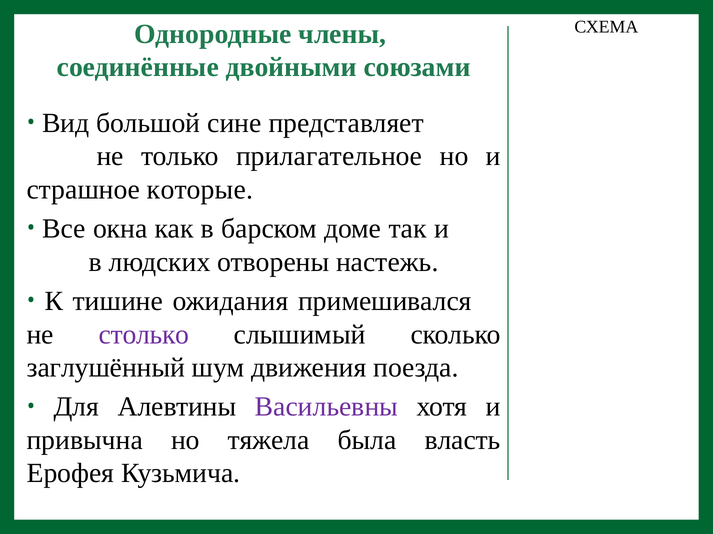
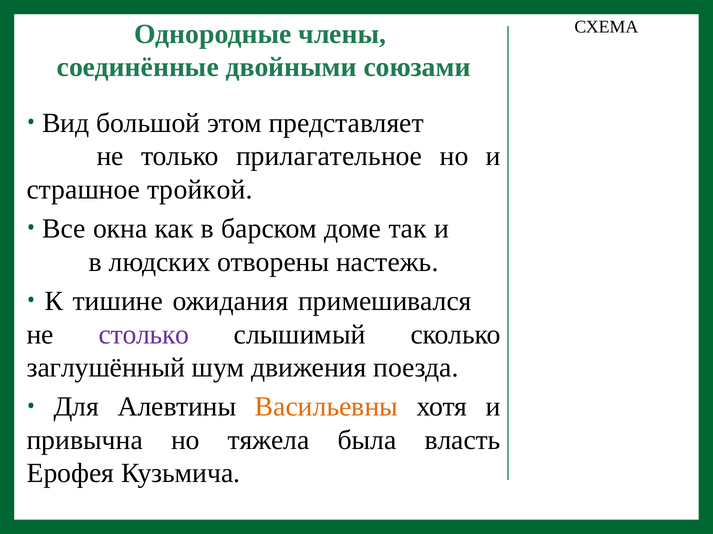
сине: сине -> этом (235, 123)
которые: которые -> тройкой (200, 190)
Васильевны colour: purple -> orange (326, 407)
